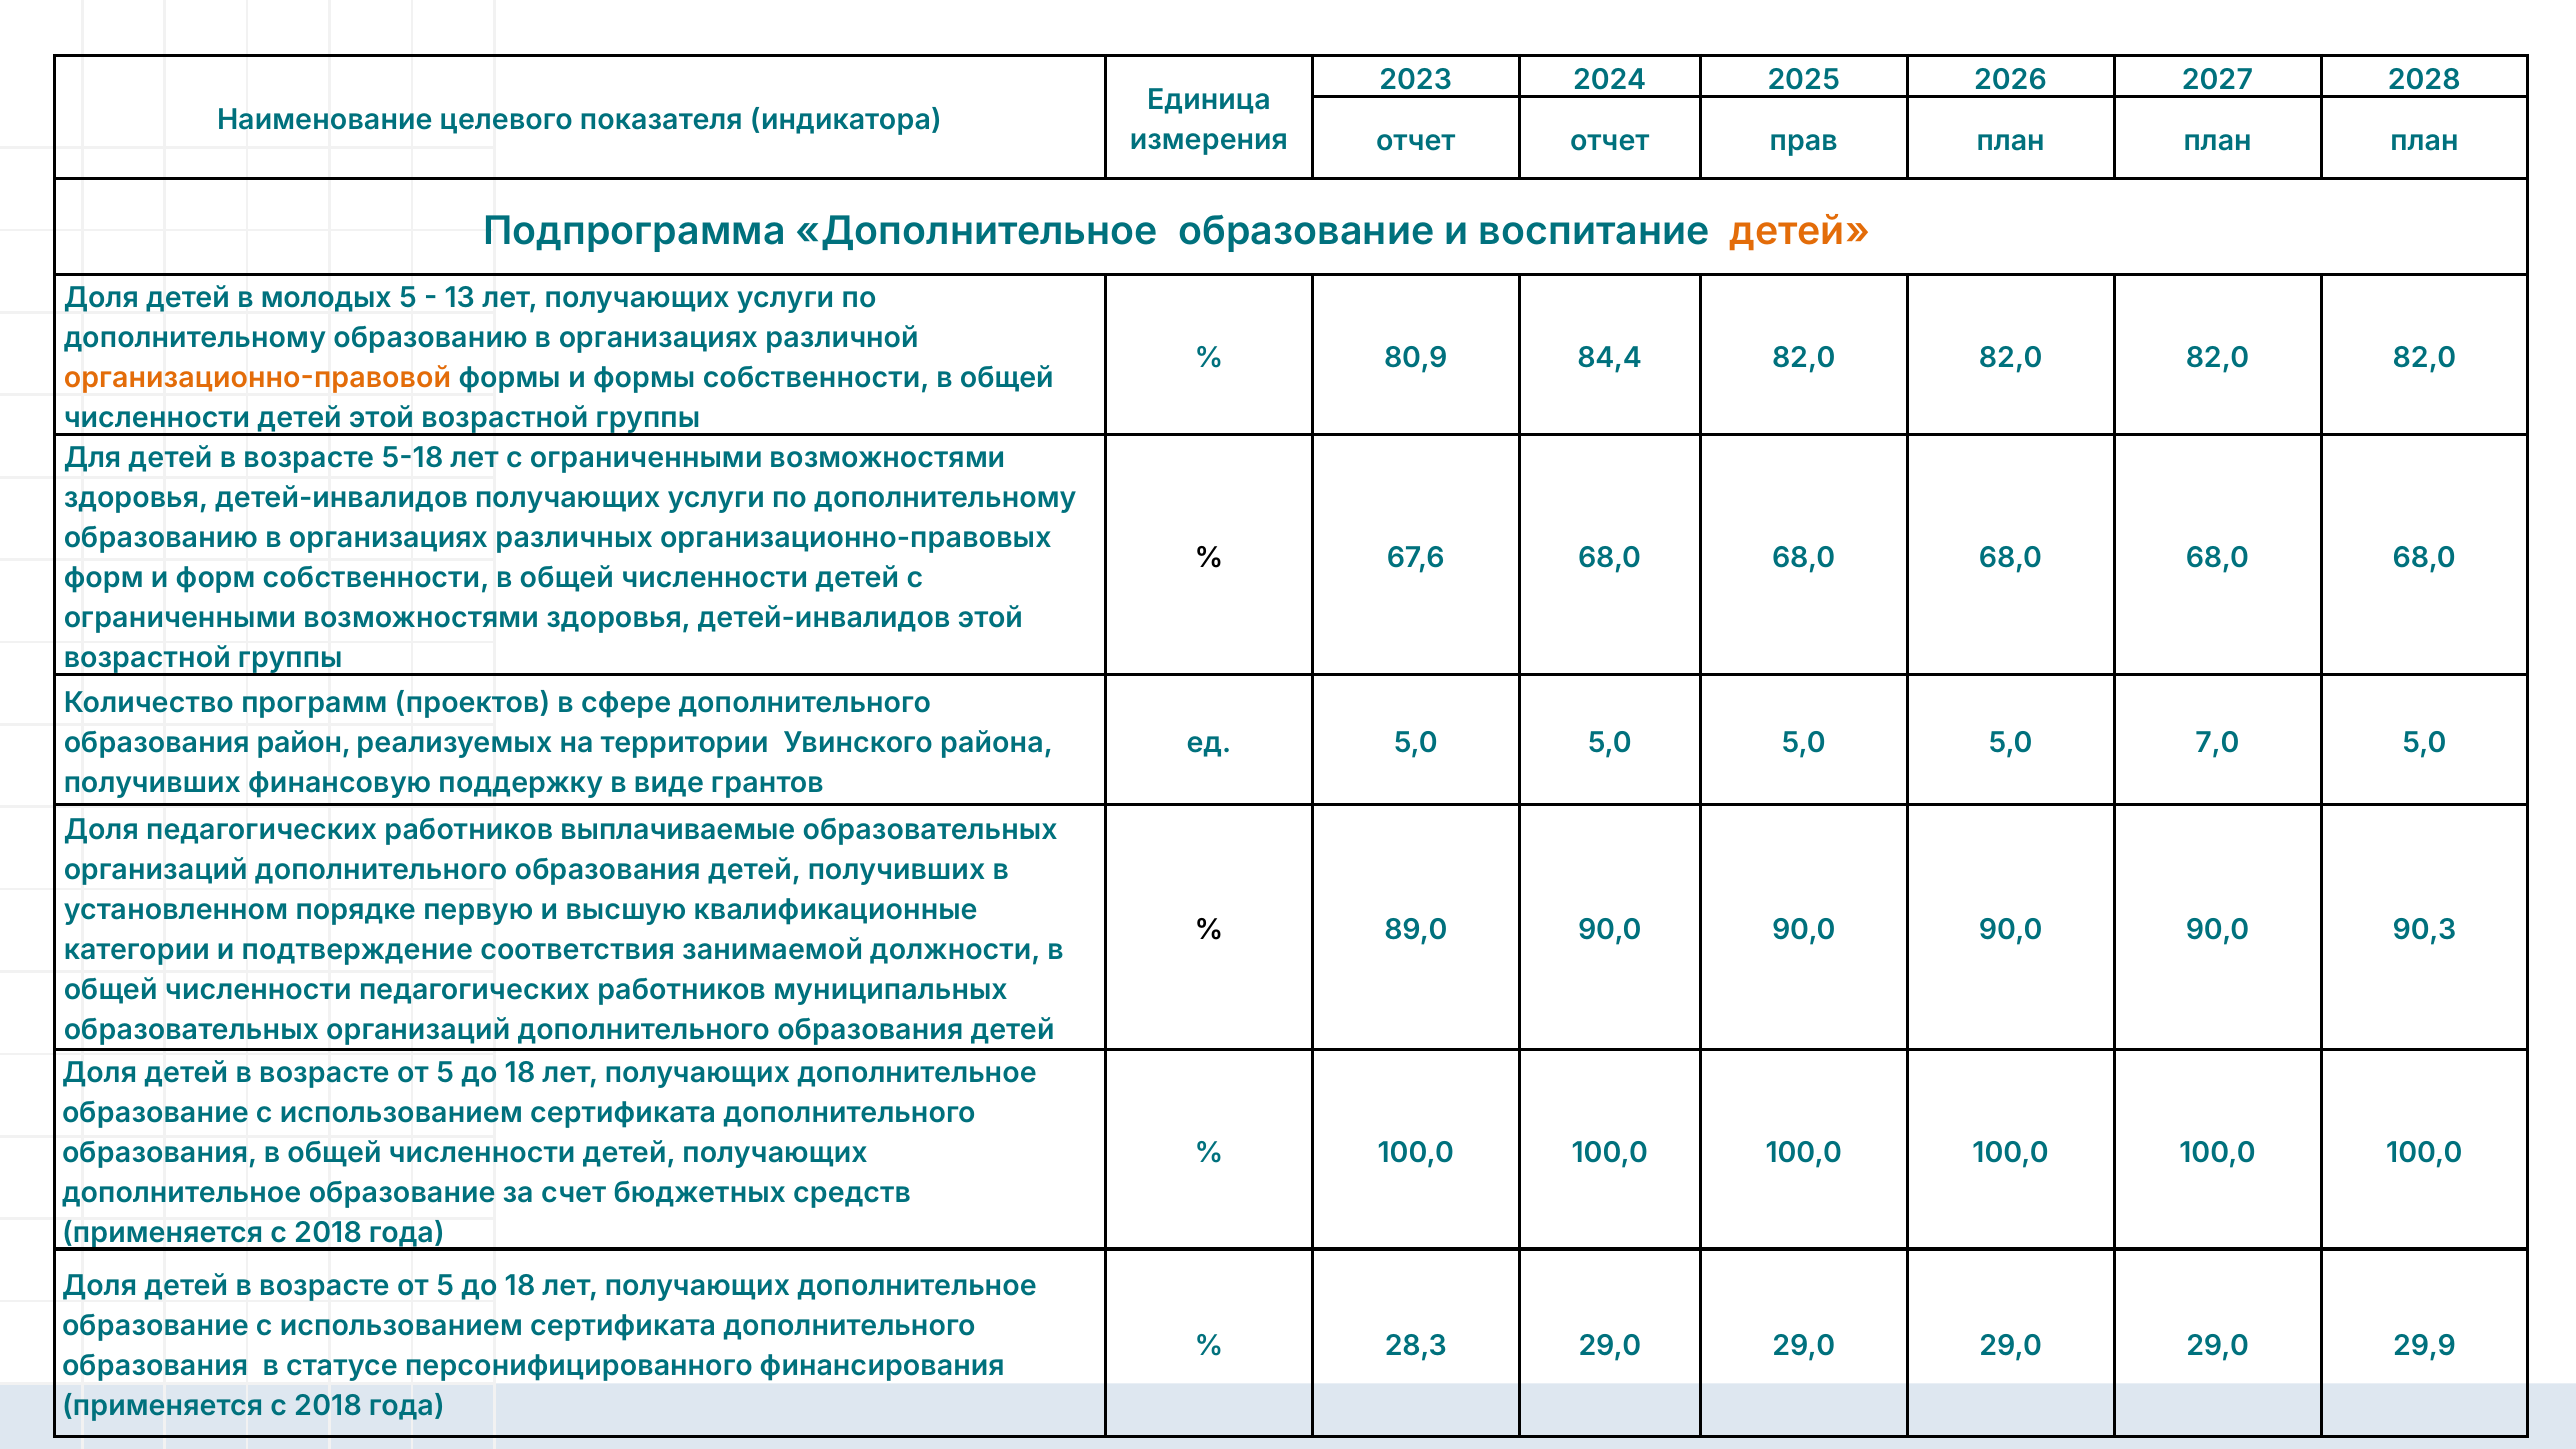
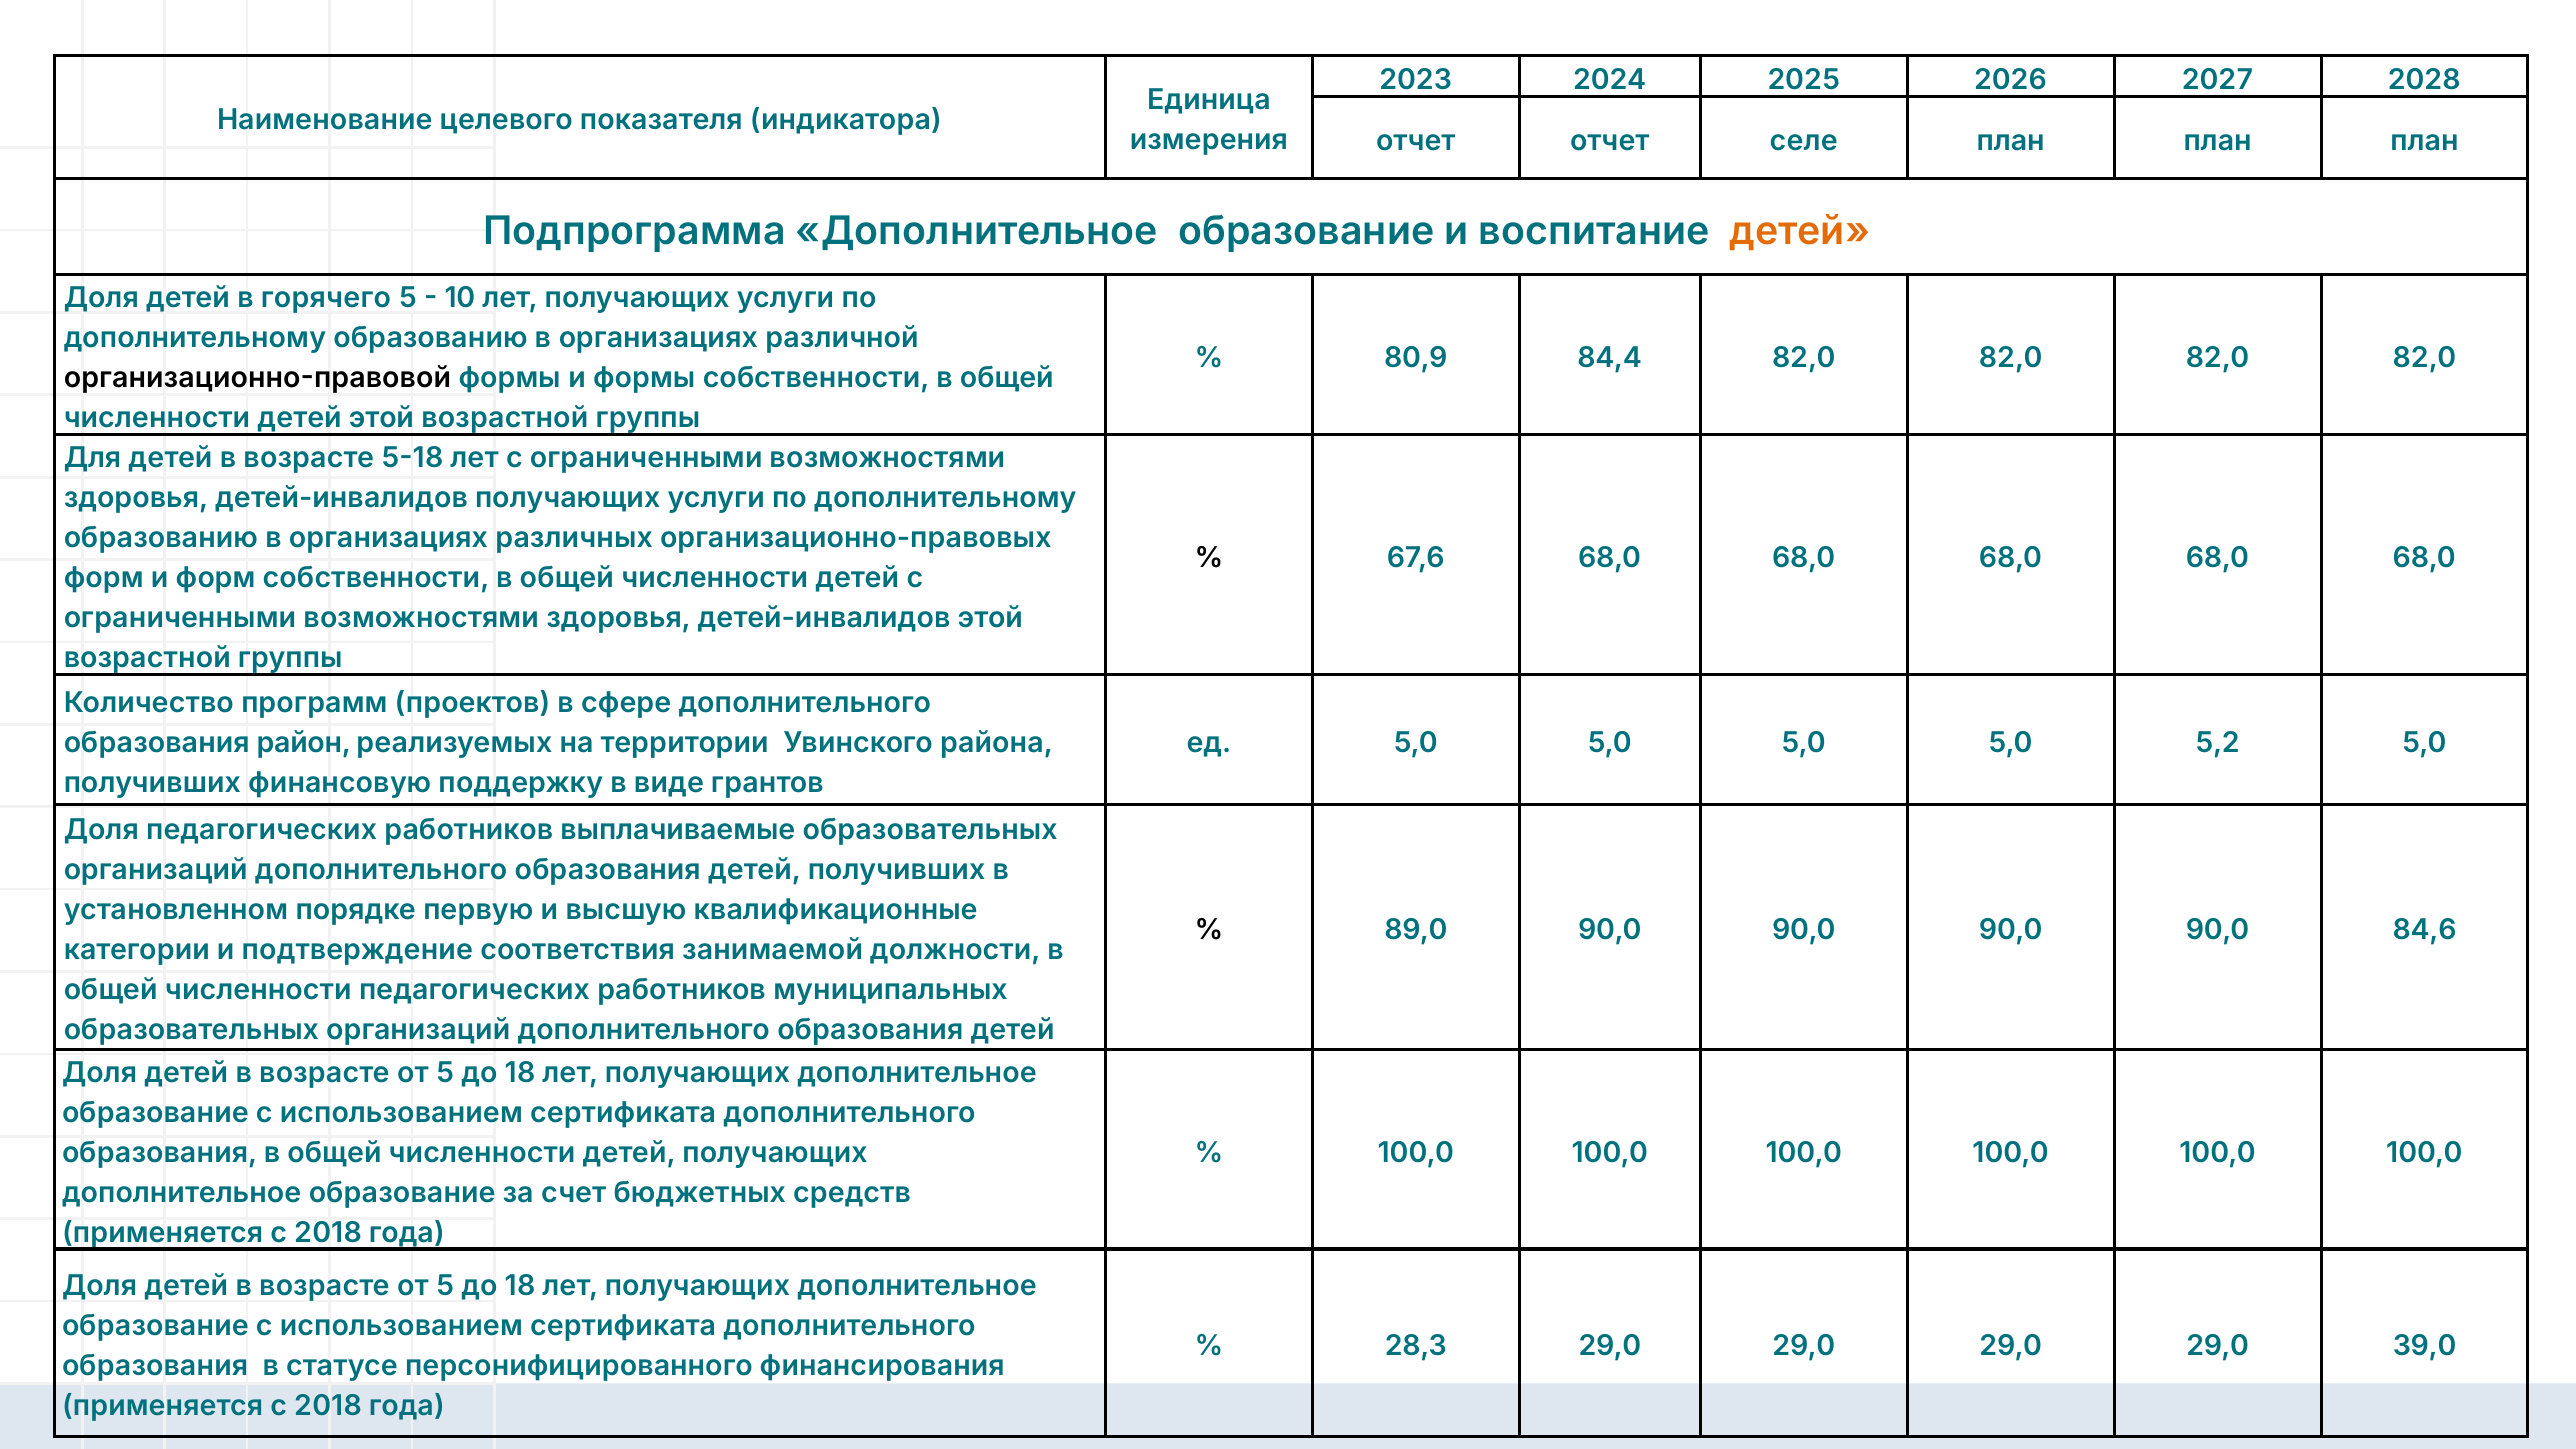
прав: прав -> селе (1804, 141)
молодых: молодых -> горячего (326, 298)
13: 13 -> 10 (460, 298)
организационно-правовой colour: orange -> black (257, 378)
7,0: 7,0 -> 5,2 (2217, 743)
90,3: 90,3 -> 84,6 (2425, 930)
29,9: 29,9 -> 39,0 (2425, 1346)
